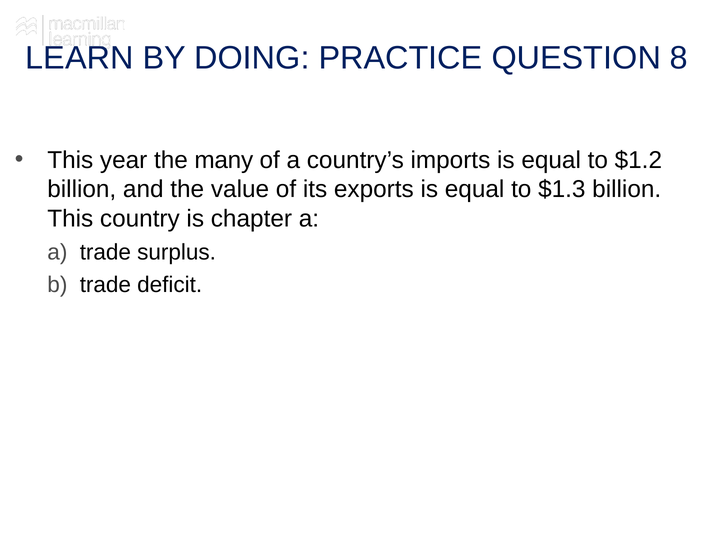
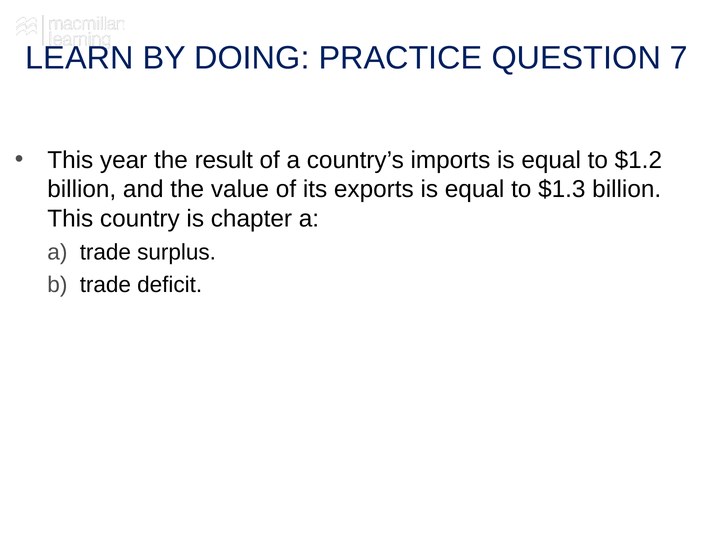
8: 8 -> 7 (679, 58)
many: many -> result (224, 160)
